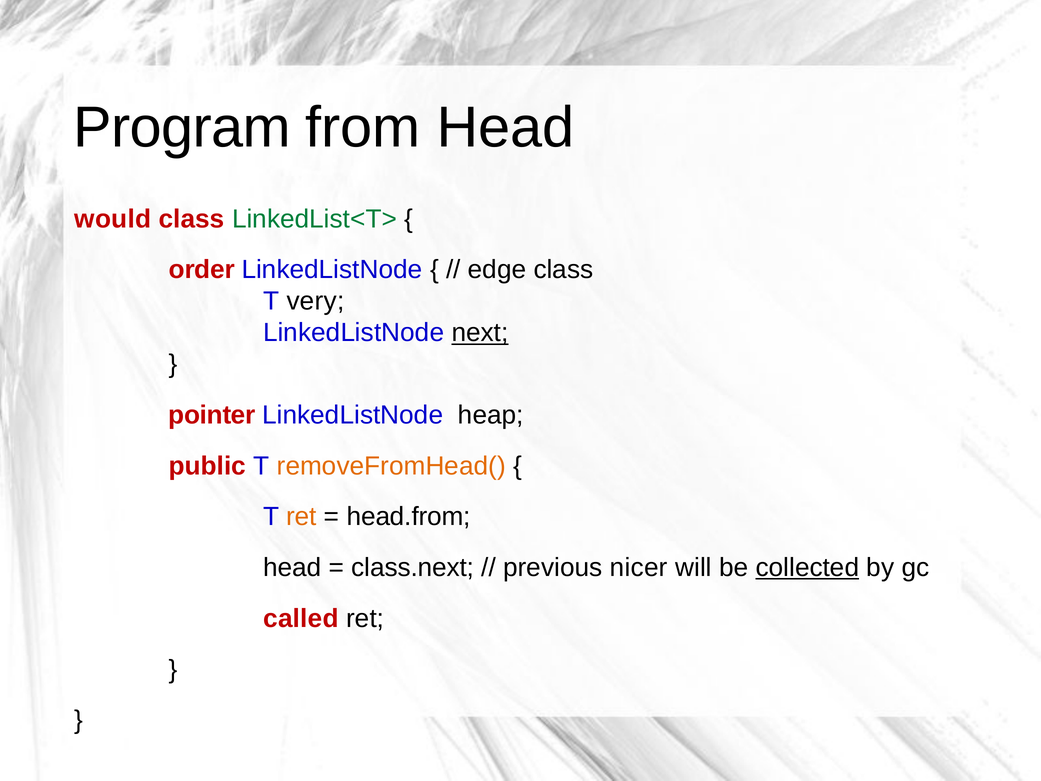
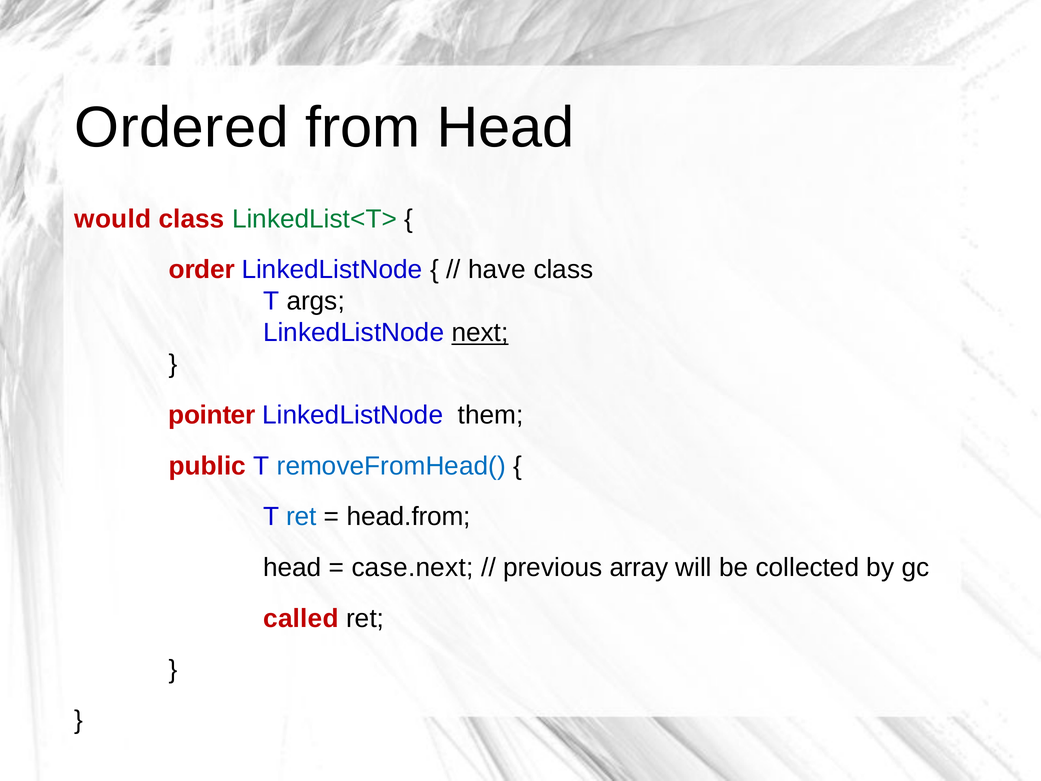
Program: Program -> Ordered (182, 128)
edge: edge -> have (497, 270)
very: very -> args (316, 301)
heap: heap -> them (491, 415)
removeFromHead( colour: orange -> blue (391, 466)
ret colour: orange -> blue (301, 517)
class.next: class.next -> case.next (413, 567)
nicer: nicer -> array (639, 567)
collected underline: present -> none (807, 567)
